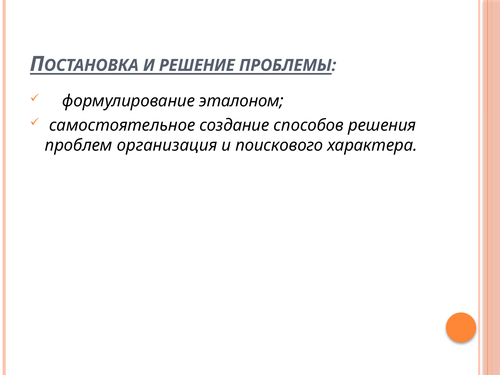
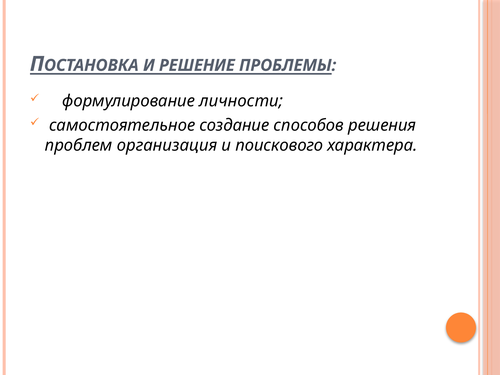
эталоном: эталоном -> личности (241, 101)
